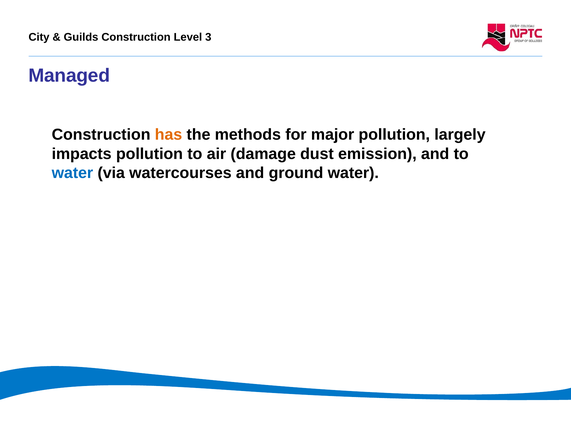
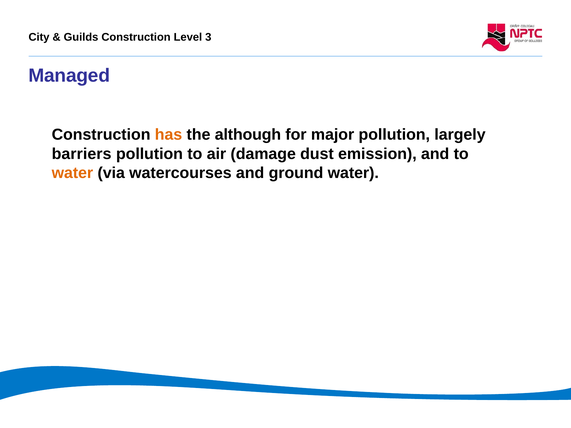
methods: methods -> although (248, 135)
impacts: impacts -> barriers (82, 154)
water colour: blue -> orange (72, 173)
